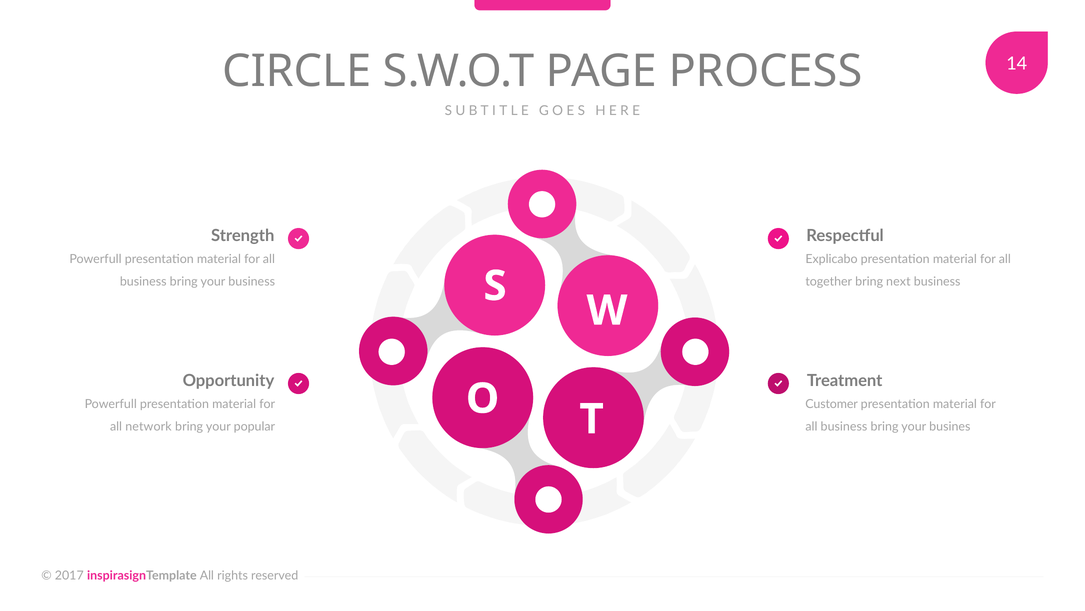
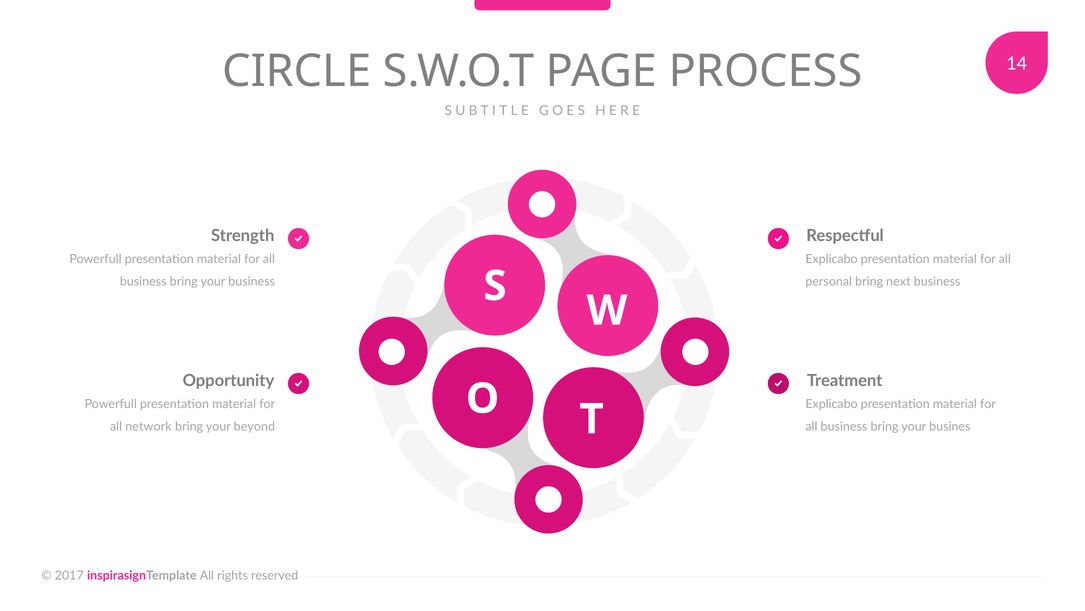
together: together -> personal (829, 281)
Customer: Customer -> Explicabo (832, 404)
popular: popular -> beyond (254, 426)
